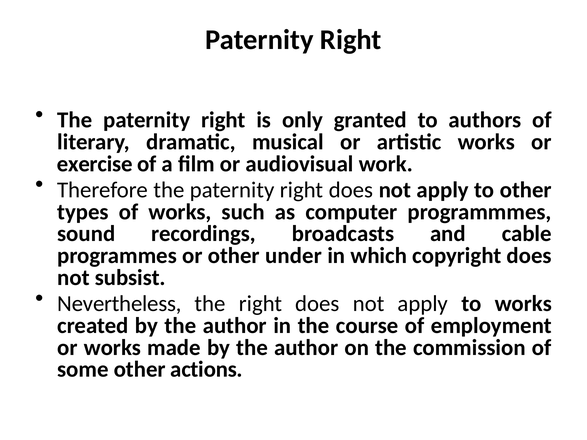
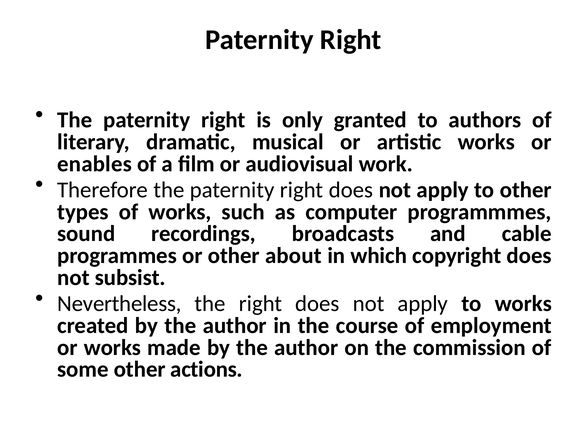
exercise: exercise -> enables (95, 164)
under: under -> about (293, 256)
